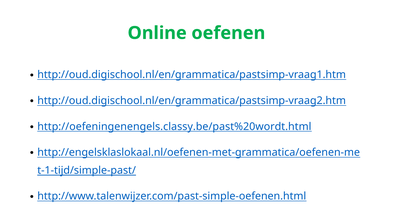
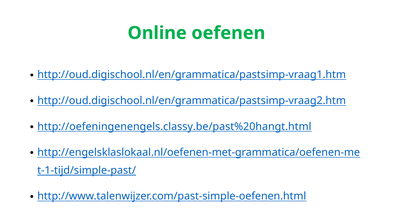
http://oefeningenengels.classy.be/past%20wordt.html: http://oefeningenengels.classy.be/past%20wordt.html -> http://oefeningenengels.classy.be/past%20hangt.html (174, 127)
